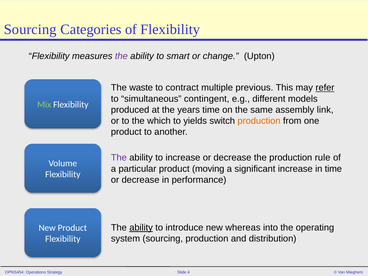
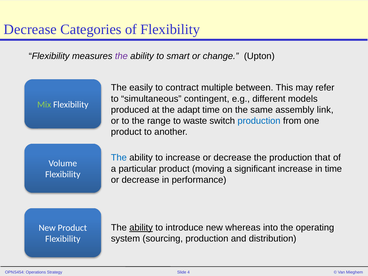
Sourcing: Sourcing -> Decrease (30, 29)
waste: waste -> easily (141, 88)
previous: previous -> between (254, 88)
refer underline: present -> none (325, 88)
years: years -> adapt (189, 110)
which: which -> range (159, 121)
yields: yields -> waste (195, 121)
production colour: orange -> blue (259, 121)
The colour: purple -> blue (119, 158)
rule: rule -> that (323, 158)
